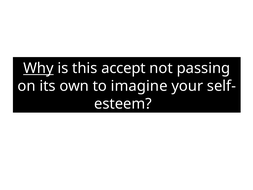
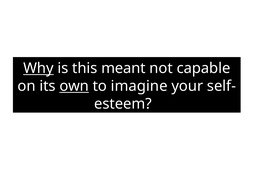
accept: accept -> meant (123, 68)
passing: passing -> capable (203, 68)
own underline: none -> present (74, 86)
